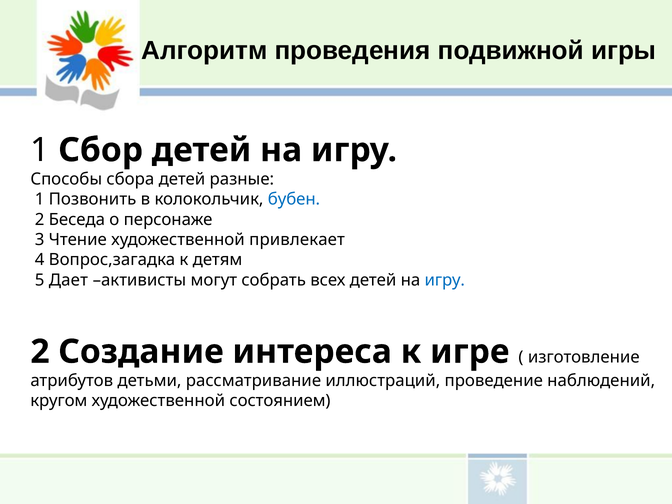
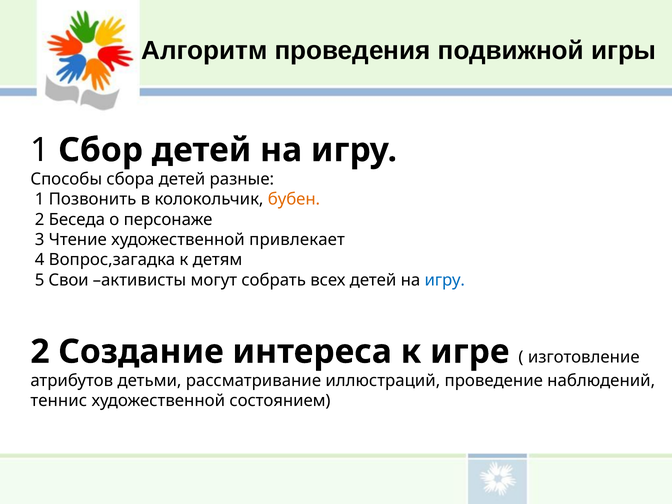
бубен colour: blue -> orange (294, 199)
Дает: Дает -> Свои (69, 280)
кругом: кругом -> теннис (59, 401)
